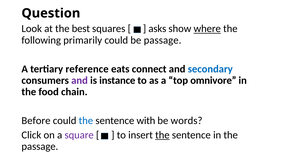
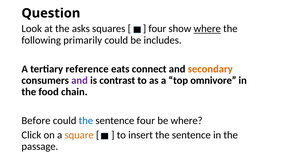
best: best -> asks (81, 29)
asks: asks -> four (157, 29)
be passage: passage -> includes (163, 40)
secondary colour: blue -> orange (210, 69)
instance: instance -> contrast (117, 80)
sentence with: with -> four (146, 120)
be words: words -> where (187, 120)
square colour: purple -> orange (79, 135)
the underline: present -> none (162, 135)
